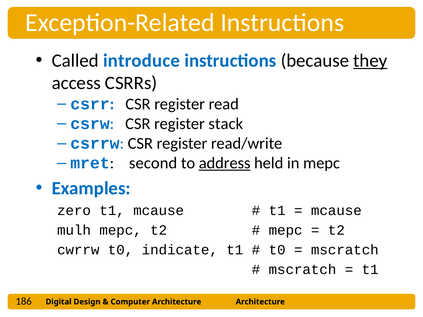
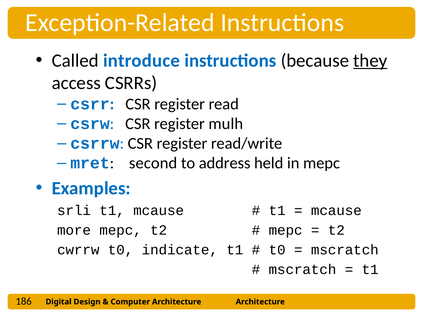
stack: stack -> mulh (226, 124)
address underline: present -> none (225, 163)
zero: zero -> srli (74, 211)
mulh: mulh -> more (74, 230)
